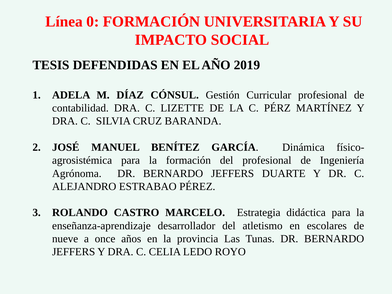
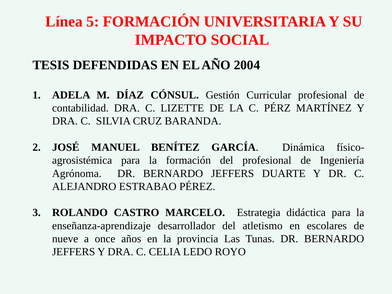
0: 0 -> 5 (93, 22)
2019: 2019 -> 2004 (247, 65)
